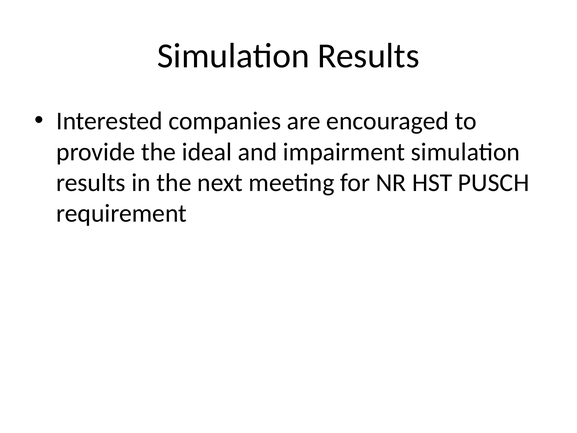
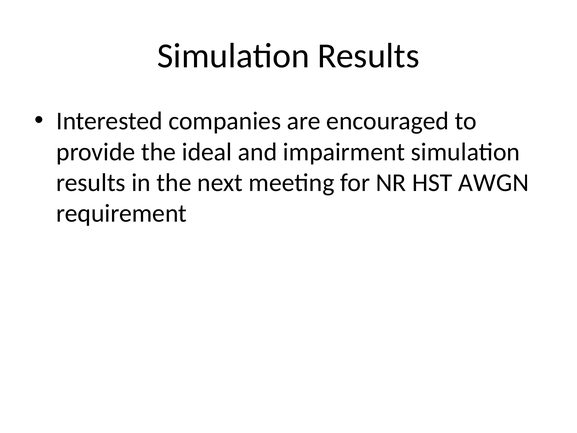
PUSCH: PUSCH -> AWGN (494, 183)
